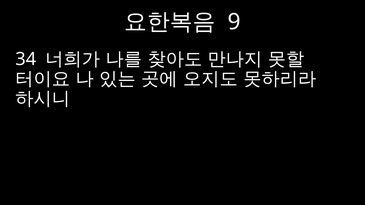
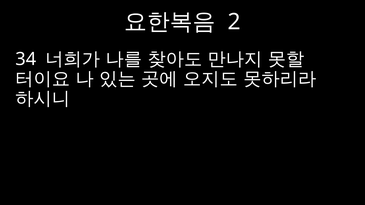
9: 9 -> 2 (234, 22)
